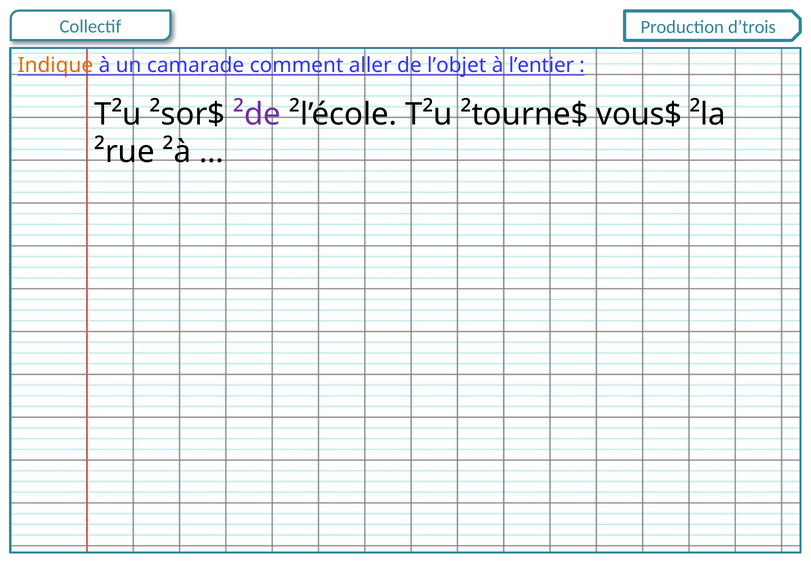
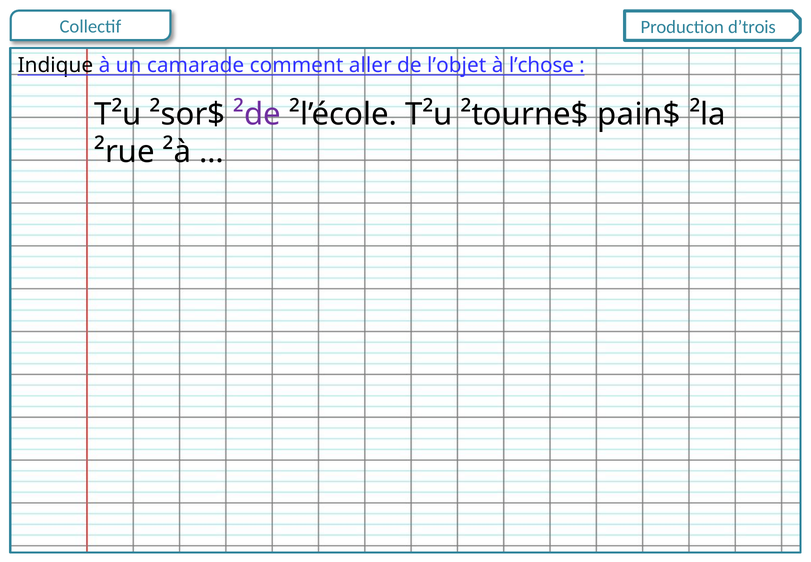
Indique colour: orange -> black (55, 66)
l’entier: l’entier -> l’chose (541, 66)
vous$: vous$ -> pain$ (639, 114)
